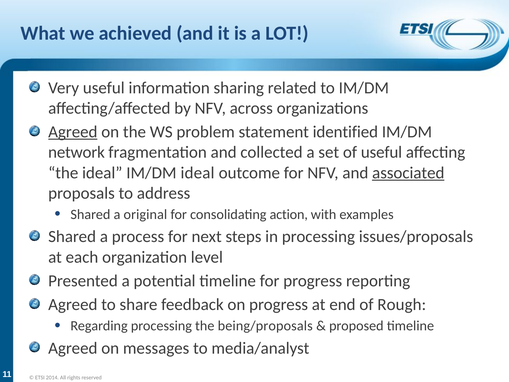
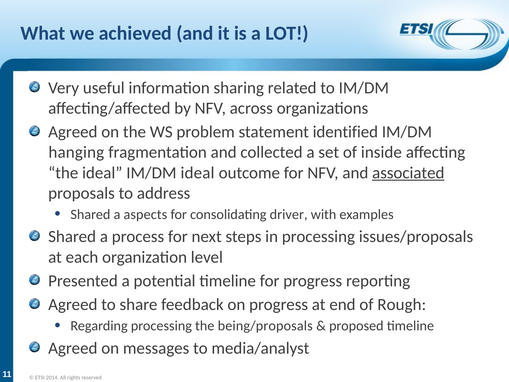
Agreed underline: present -> none (73, 132)
network: network -> hanging (76, 152)
of useful: useful -> inside (381, 152)
original: original -> aspects (145, 214)
action: action -> driver (289, 214)
